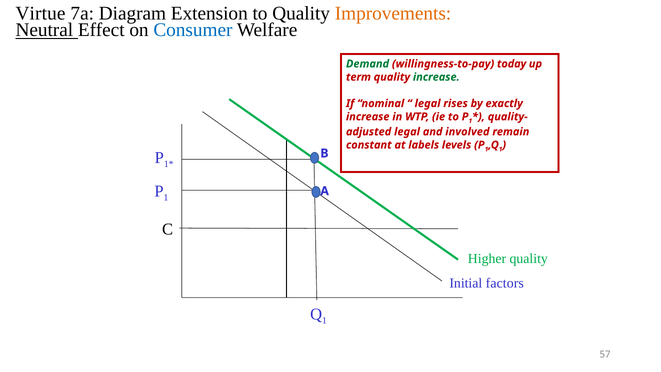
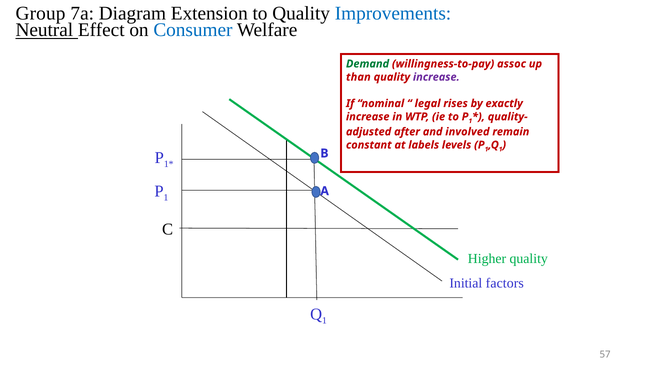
Virtue: Virtue -> Group (41, 14)
Improvements colour: orange -> blue (393, 14)
today: today -> assoc (512, 64)
term: term -> than (358, 77)
increase colour: green -> purple (436, 77)
legal: legal -> after (407, 132)
